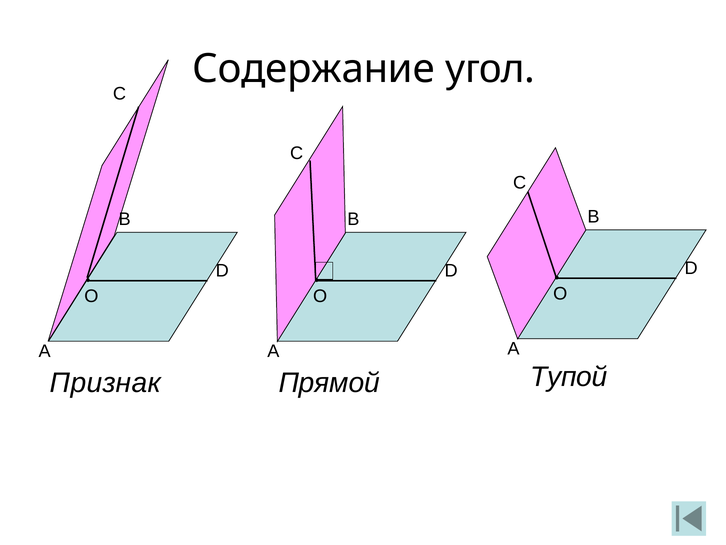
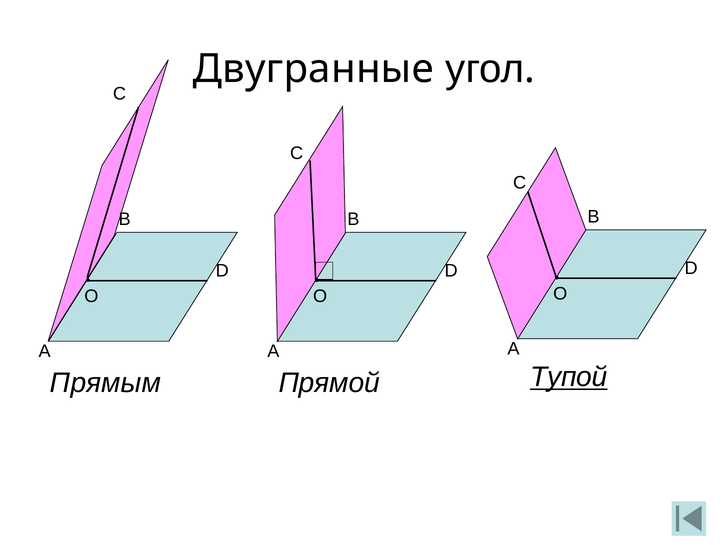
Содержание: Содержание -> Двугранные (313, 69)
Признак: Признак -> Прямым (106, 382)
Тупой underline: none -> present (569, 377)
